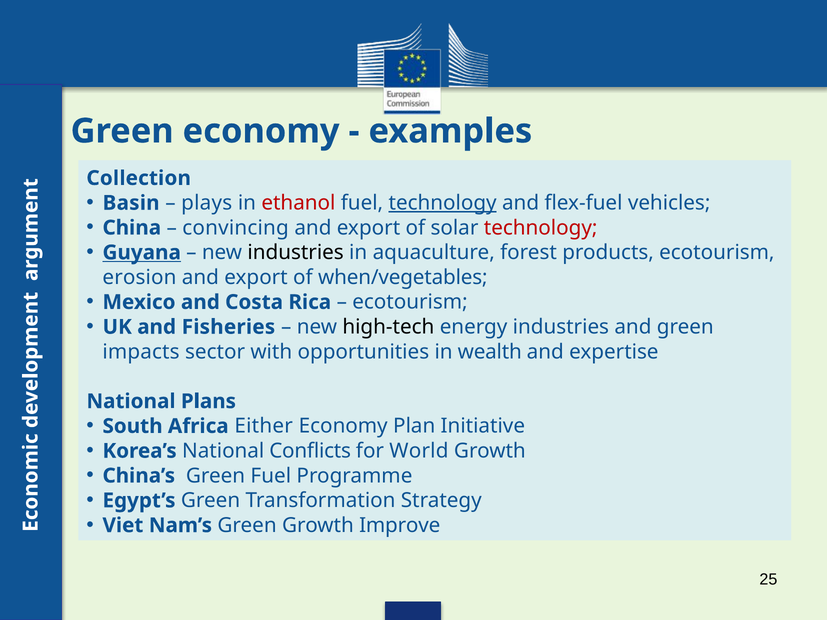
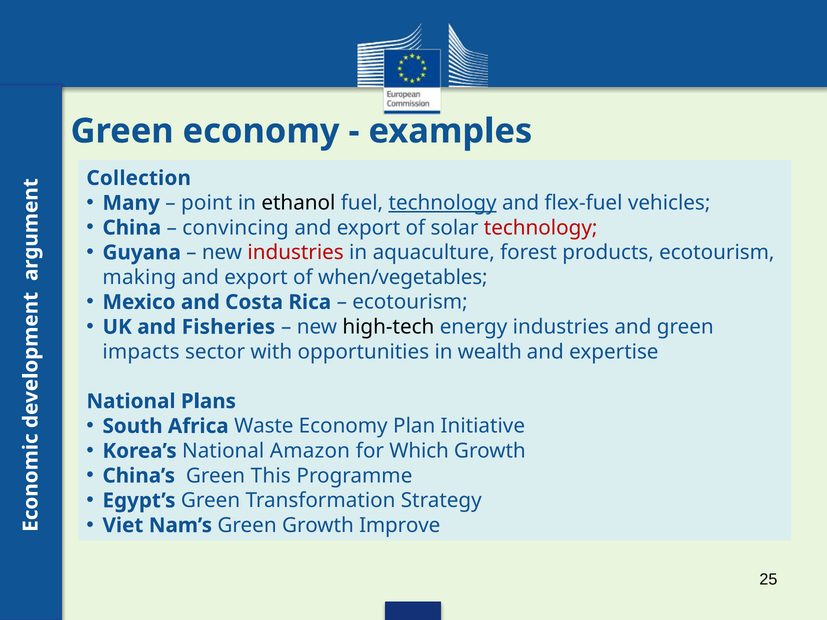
Basin: Basin -> Many (131, 203)
plays: plays -> point (207, 203)
ethanol colour: red -> black (298, 203)
Guyana underline: present -> none (142, 253)
industries colour: black -> red (296, 253)
erosion: erosion -> making (139, 277)
Either: Either -> Waste (264, 426)
Conflicts: Conflicts -> Amazon (310, 451)
World: World -> Which (419, 451)
Green Fuel: Fuel -> This (271, 476)
